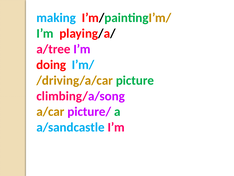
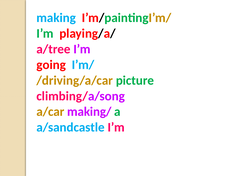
doing: doing -> going (51, 65)
picture/: picture/ -> making/ (89, 111)
